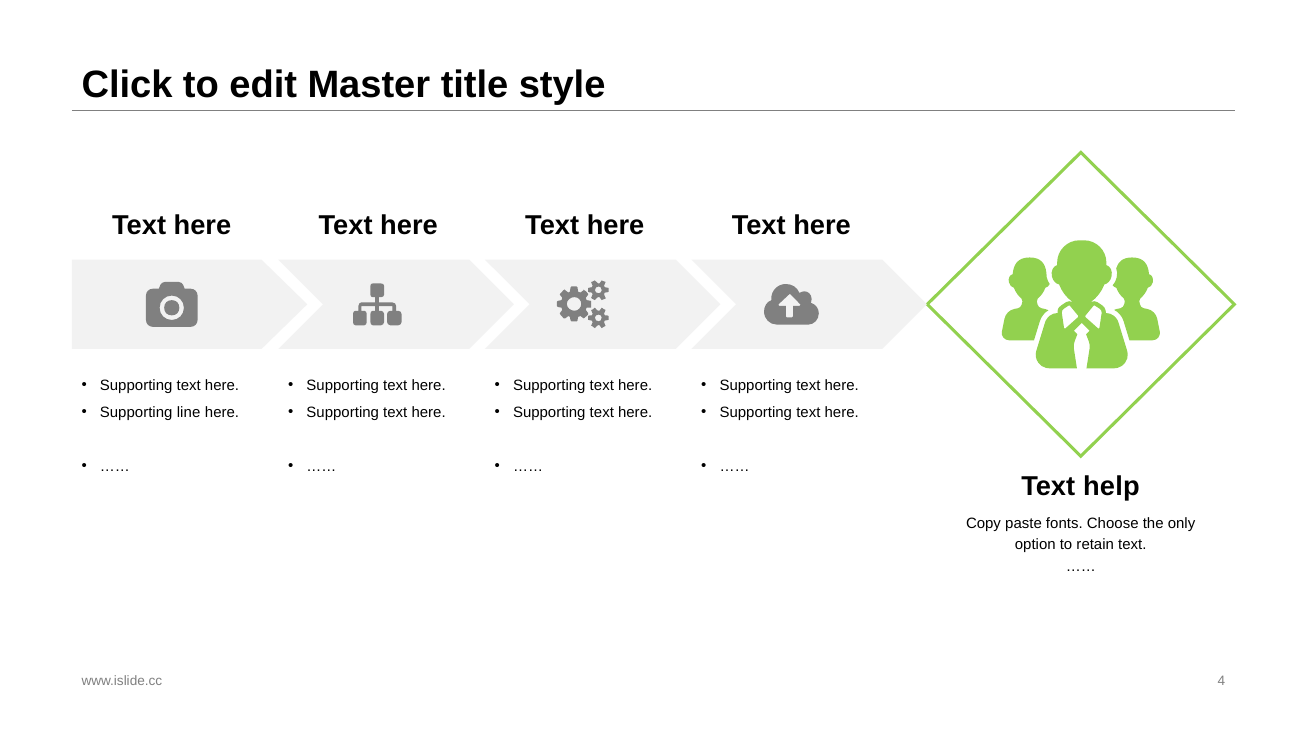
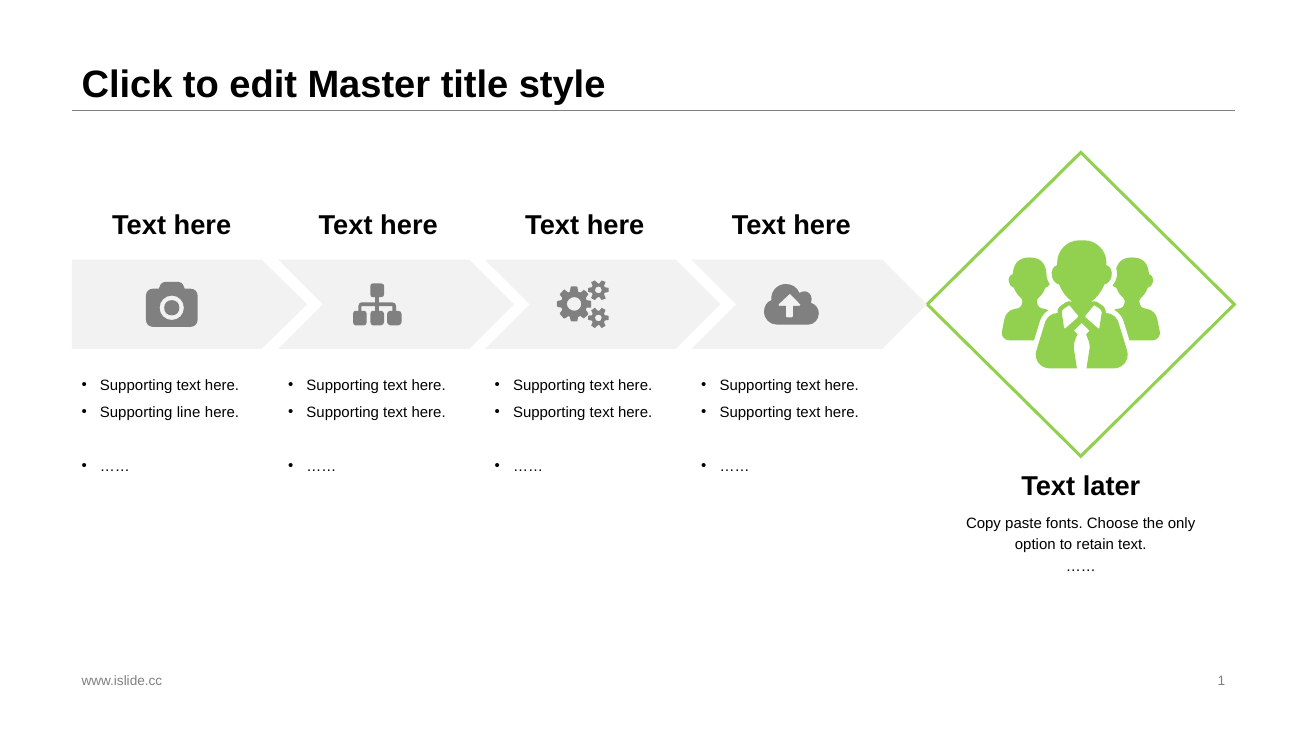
help: help -> later (1112, 487)
4: 4 -> 1 (1221, 681)
